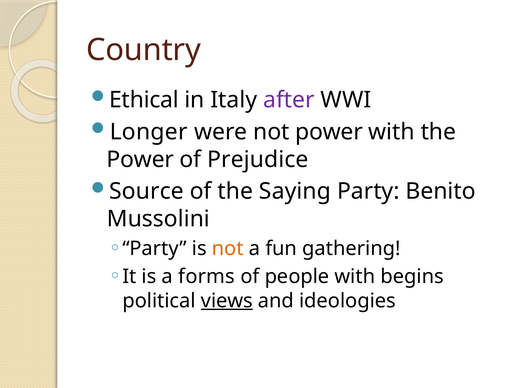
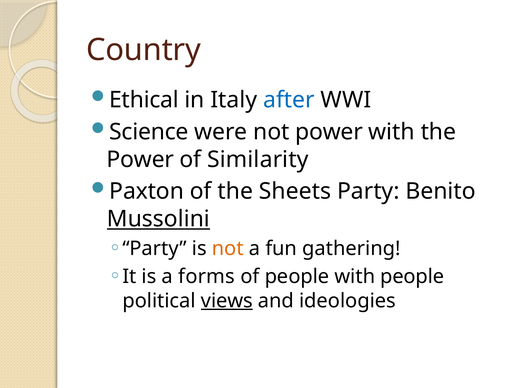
after colour: purple -> blue (289, 100)
Longer: Longer -> Science (149, 132)
Prejudice: Prejudice -> Similarity (258, 159)
Source: Source -> Paxton (147, 191)
Saying: Saying -> Sheets (295, 191)
Mussolini underline: none -> present (158, 219)
with begins: begins -> people (412, 276)
